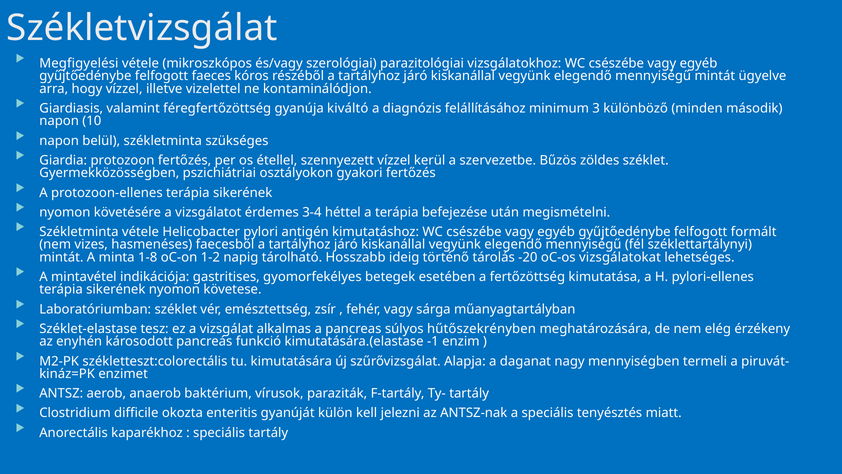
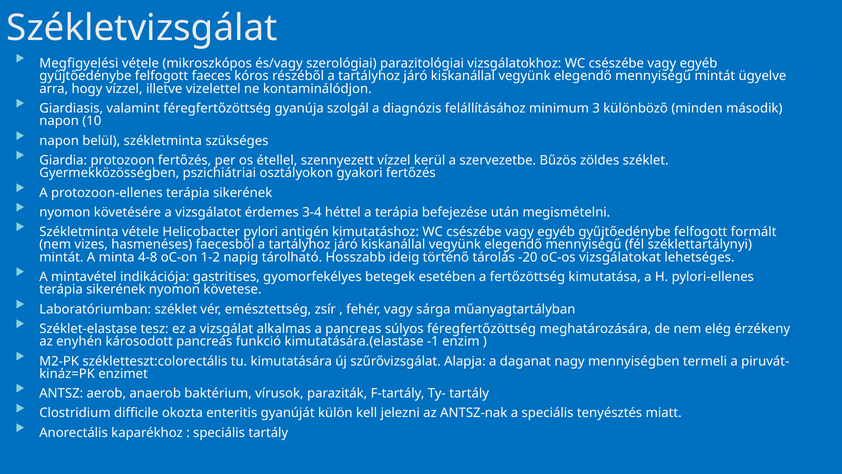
kiváltó: kiváltó -> szolgál (348, 108)
1-8: 1-8 -> 4-8 (148, 257)
súlyos hűtőszekrényben: hűtőszekrényben -> féregfertőzöttség (482, 329)
